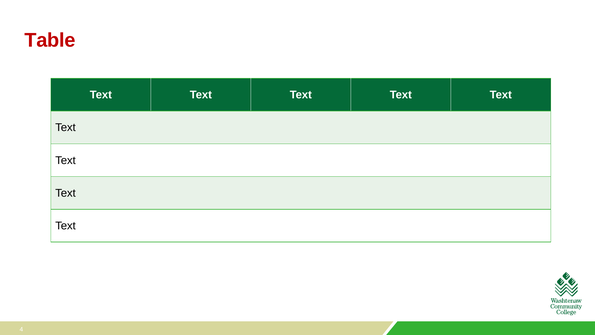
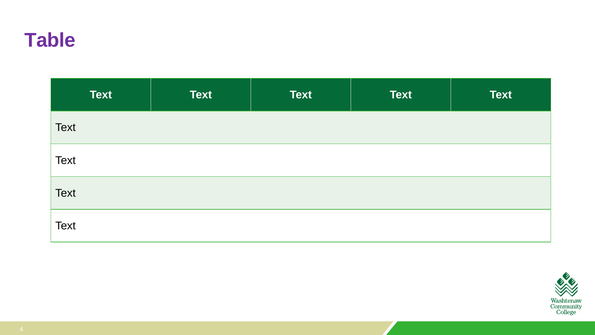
Table colour: red -> purple (50, 40)
